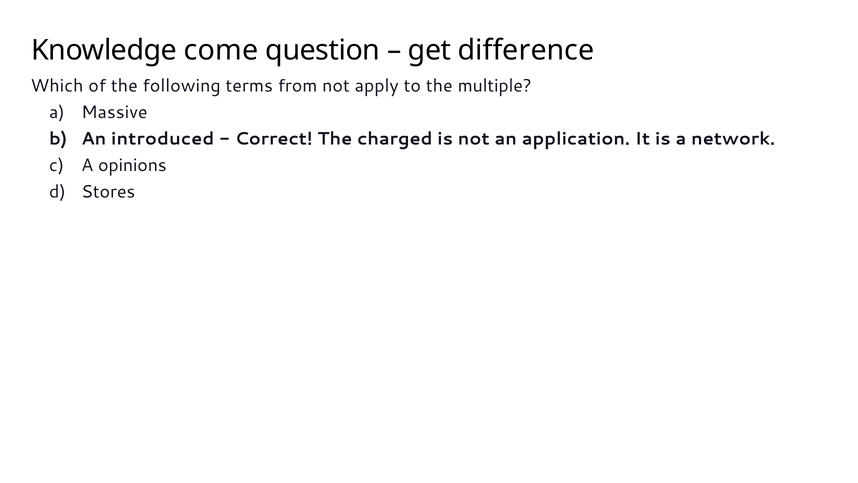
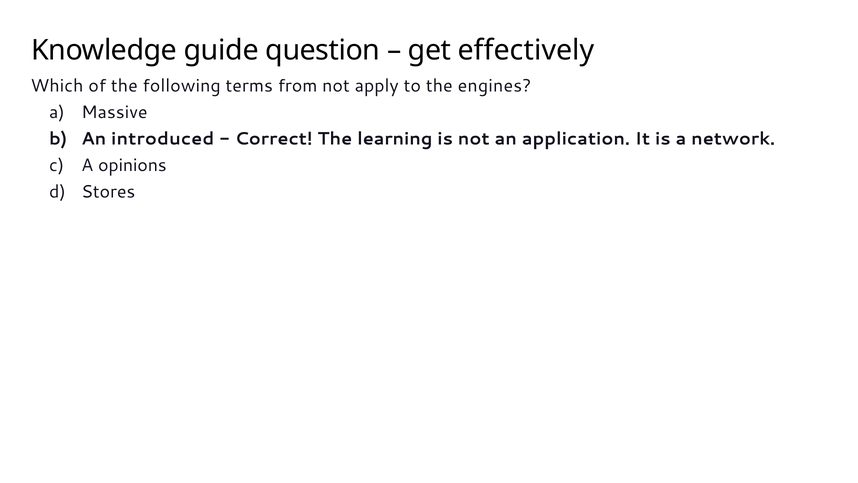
come: come -> guide (221, 50)
difference: difference -> effectively (526, 50)
multiple: multiple -> engines (495, 86)
charged: charged -> learning (395, 139)
